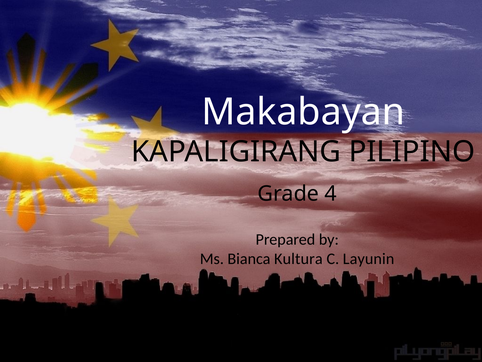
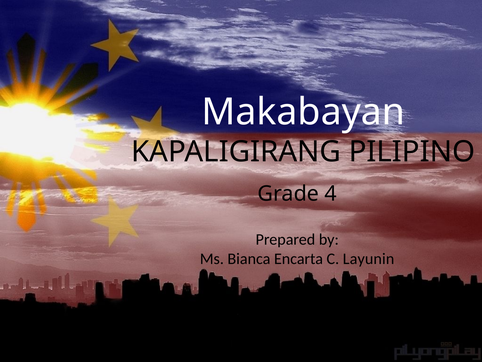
Kultura: Kultura -> Encarta (299, 258)
